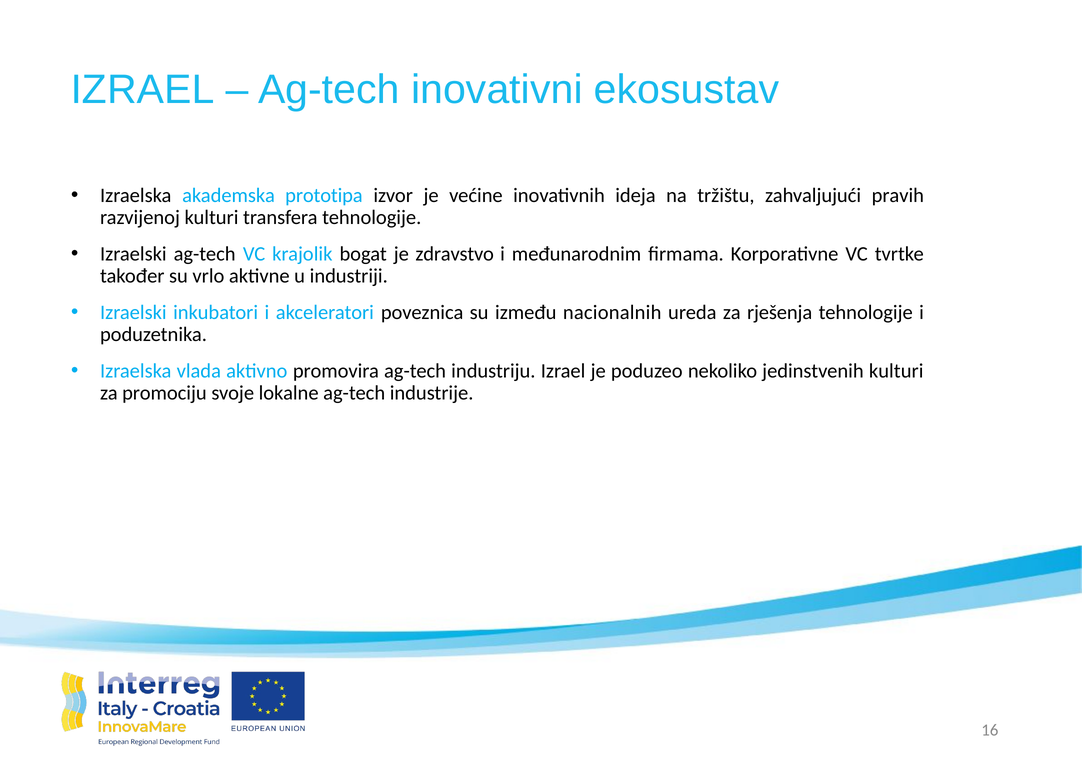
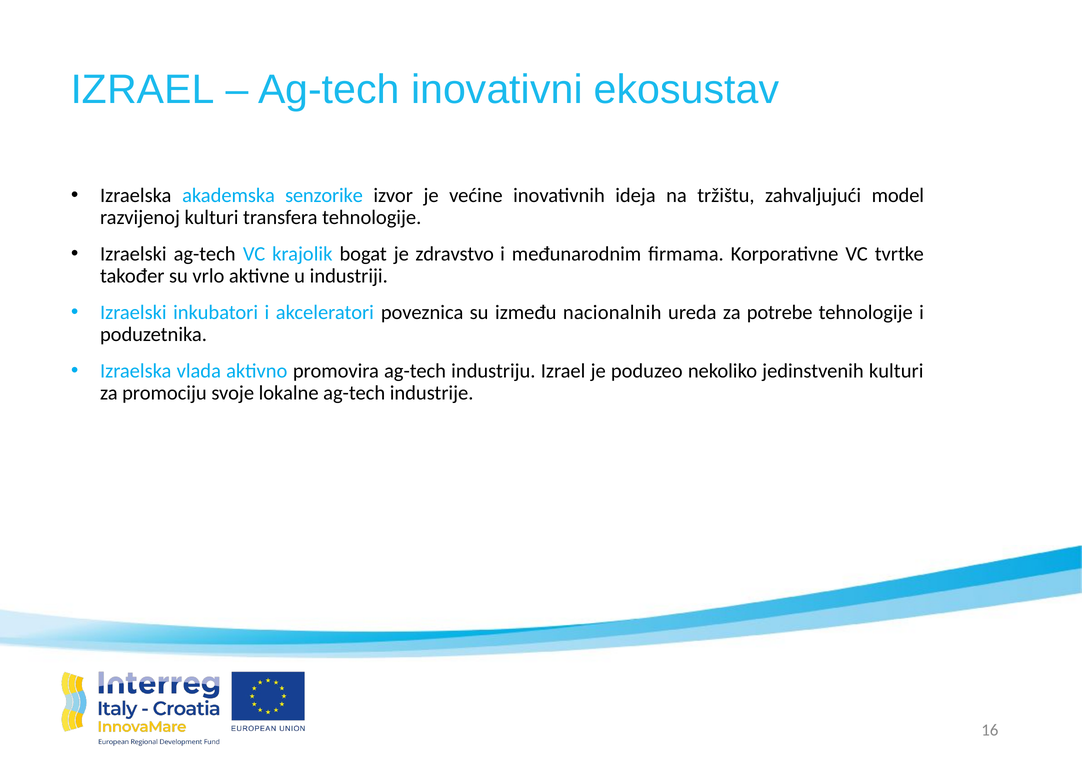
prototipa: prototipa -> senzorike (324, 195)
pravih: pravih -> model (898, 195)
rješenja: rješenja -> potrebe (780, 312)
